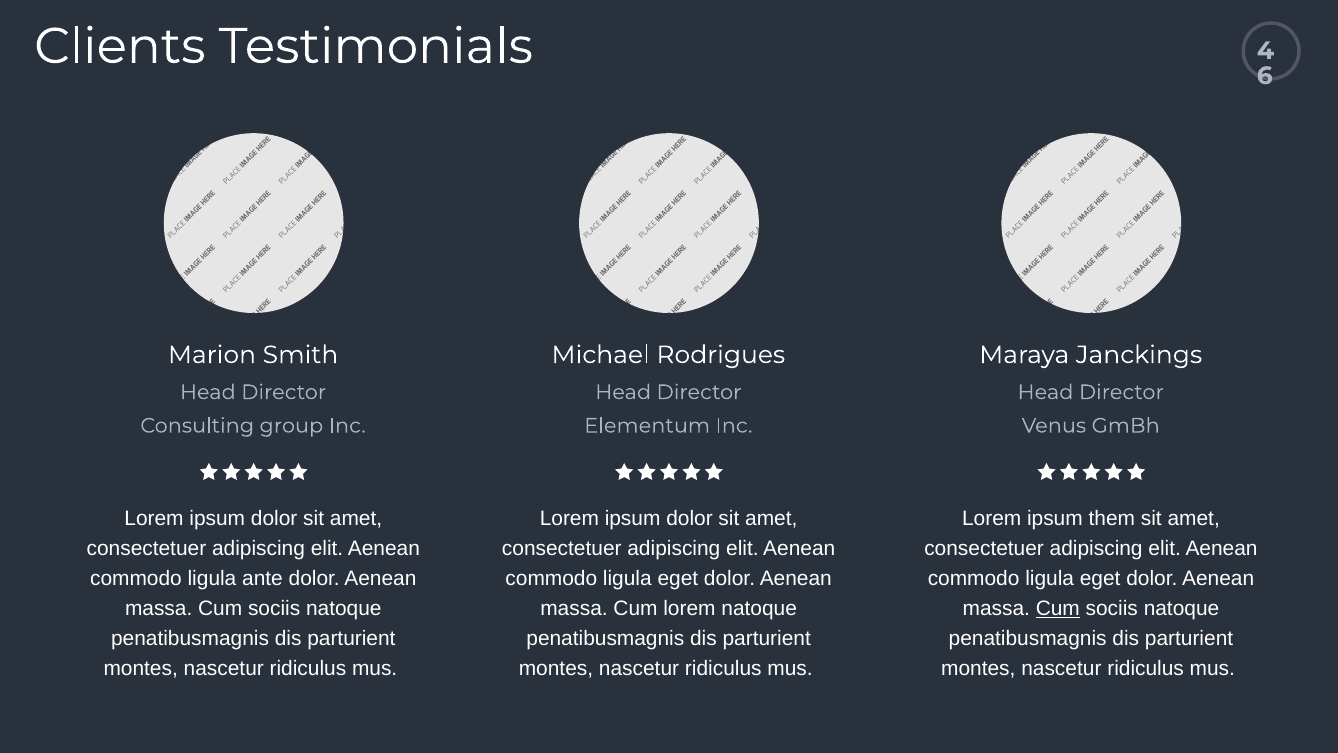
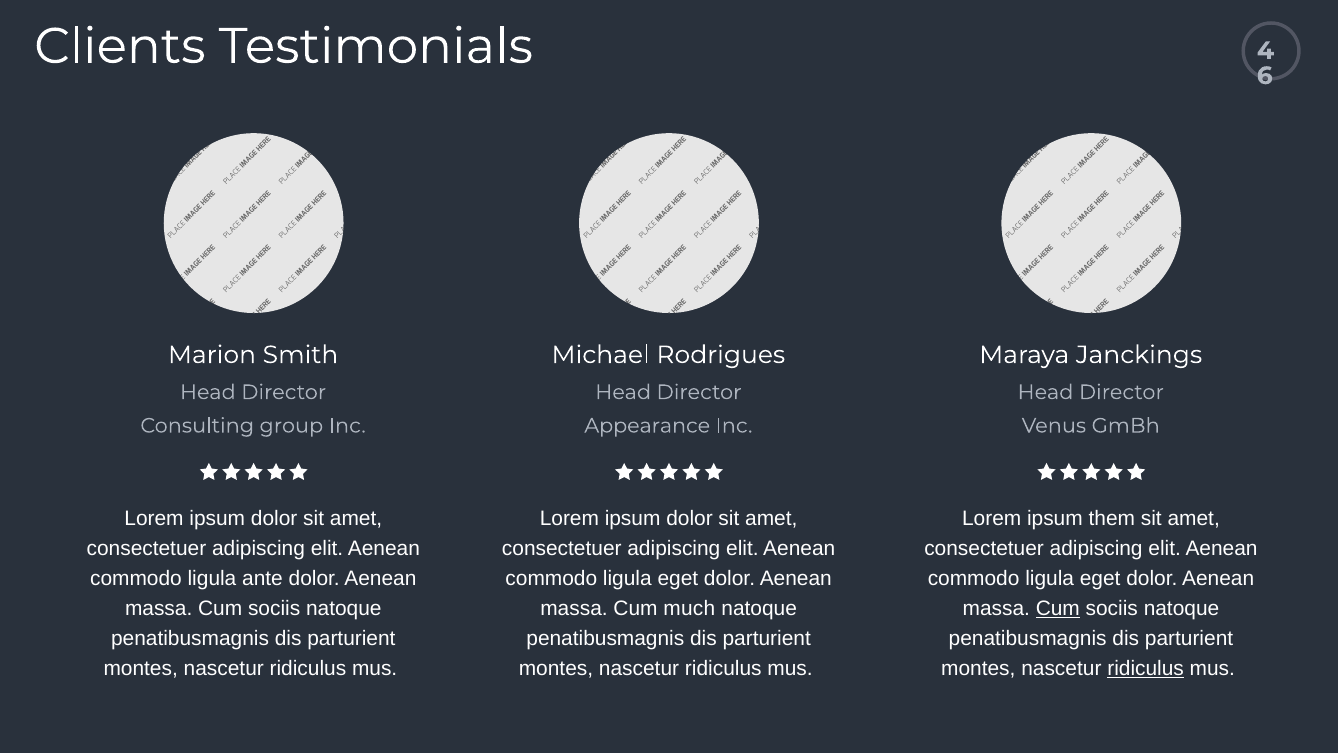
Elementum: Elementum -> Appearance (647, 425)
Cum lorem: lorem -> much (689, 608)
ridiculus underline: none -> present (1146, 668)
